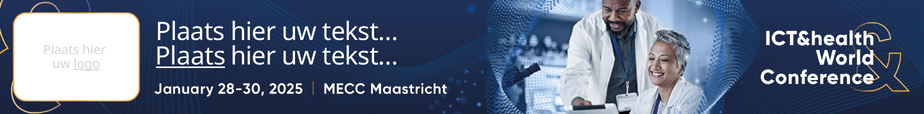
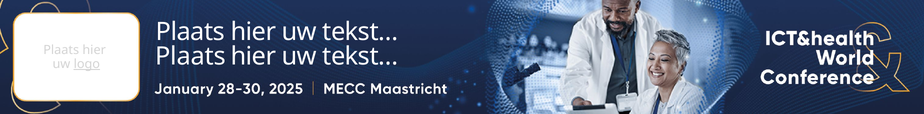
Plaats underline: present -> none (191, 56)
